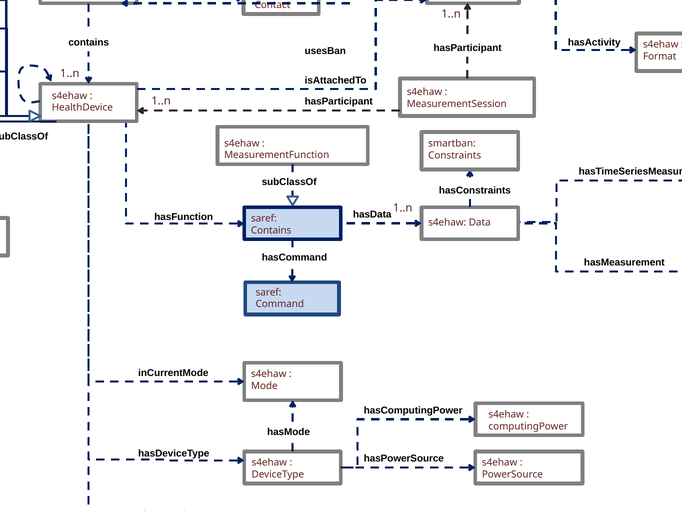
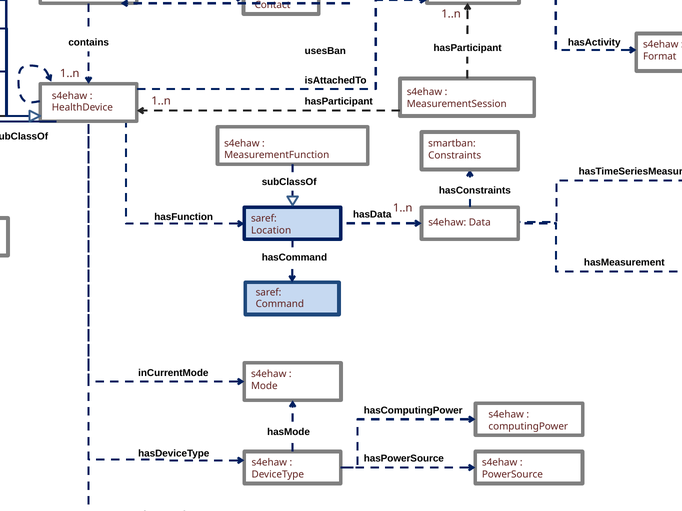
Contains: Contains -> Location (271, 231)
